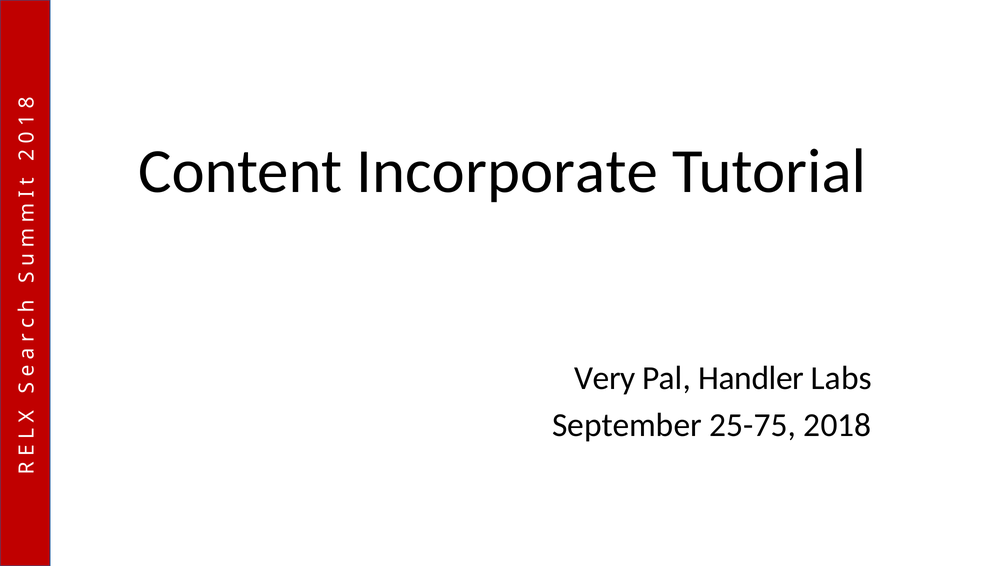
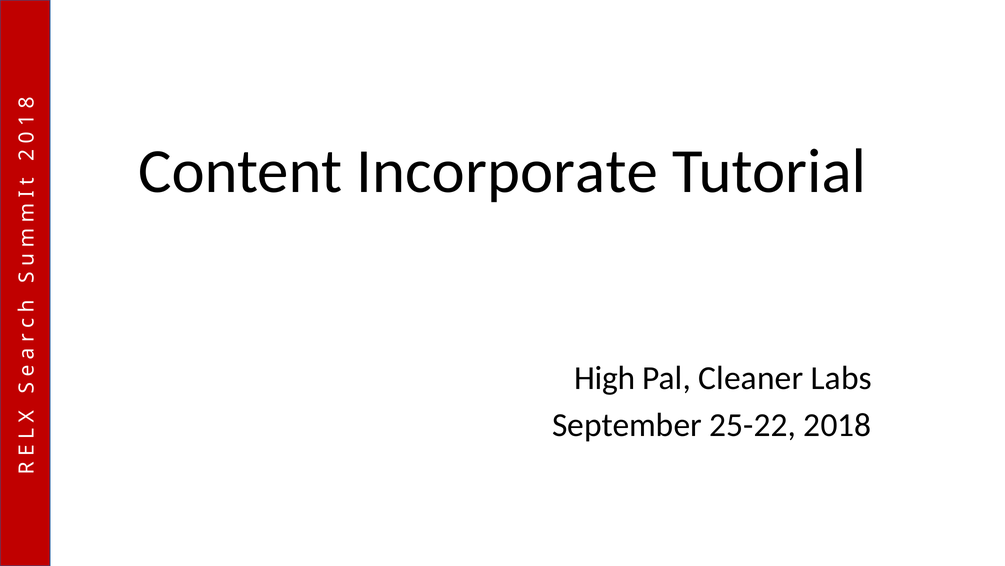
Very: Very -> High (605, 378)
Handler: Handler -> Cleaner (751, 378)
25-75: 25-75 -> 25-22 (753, 425)
